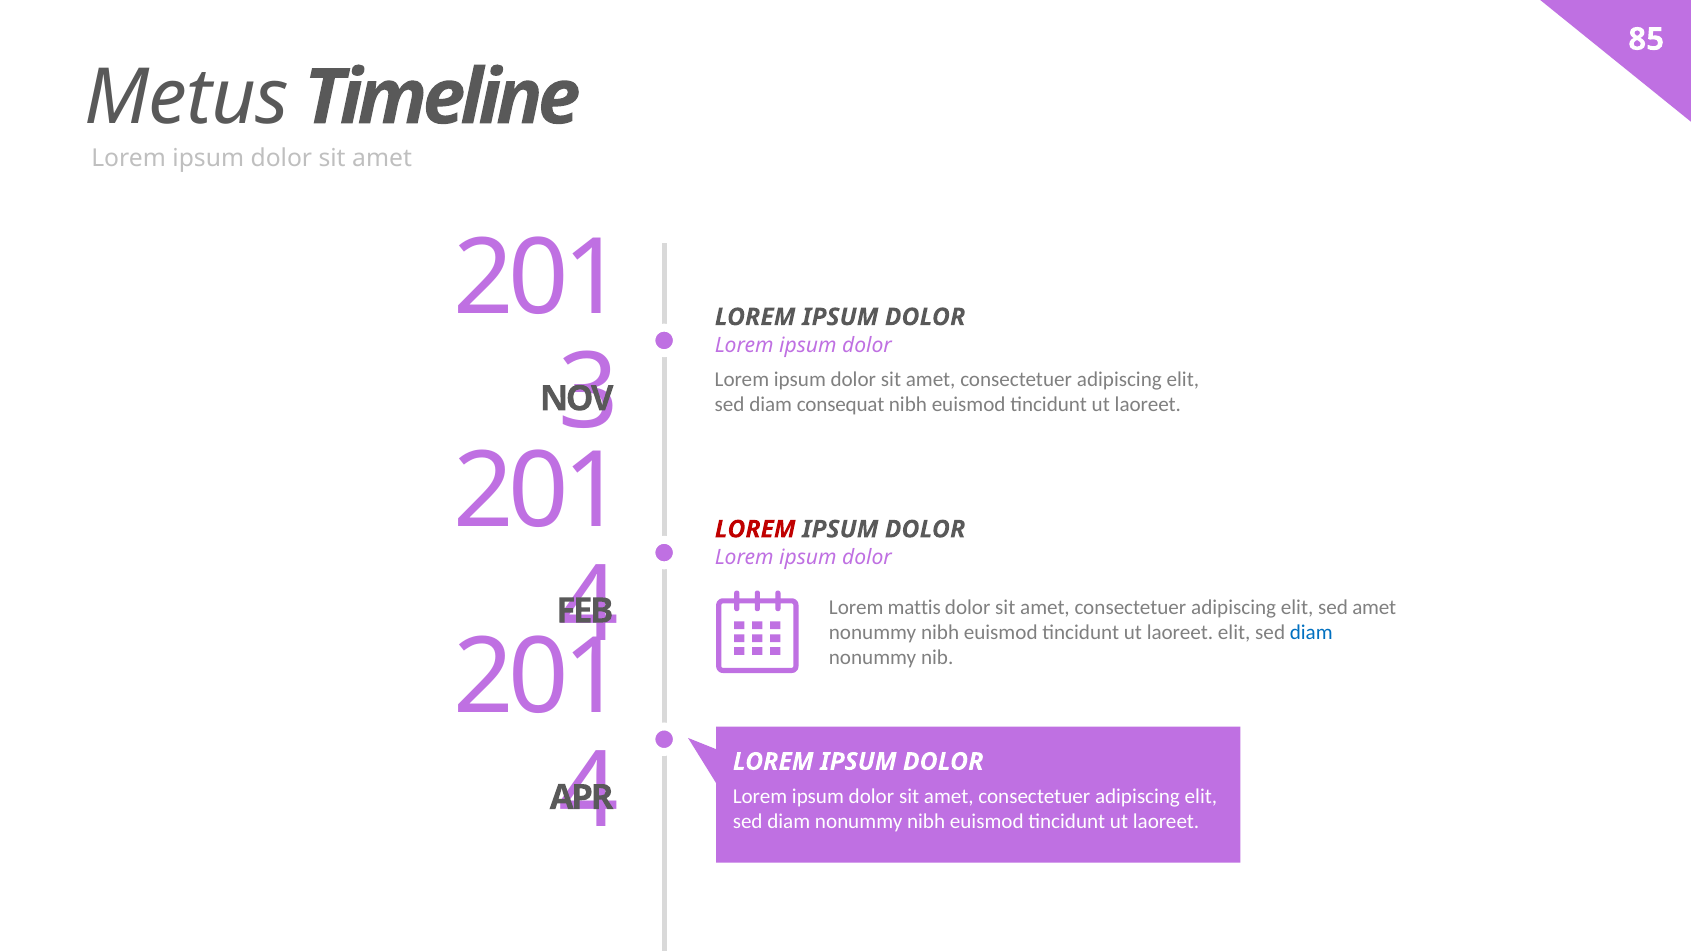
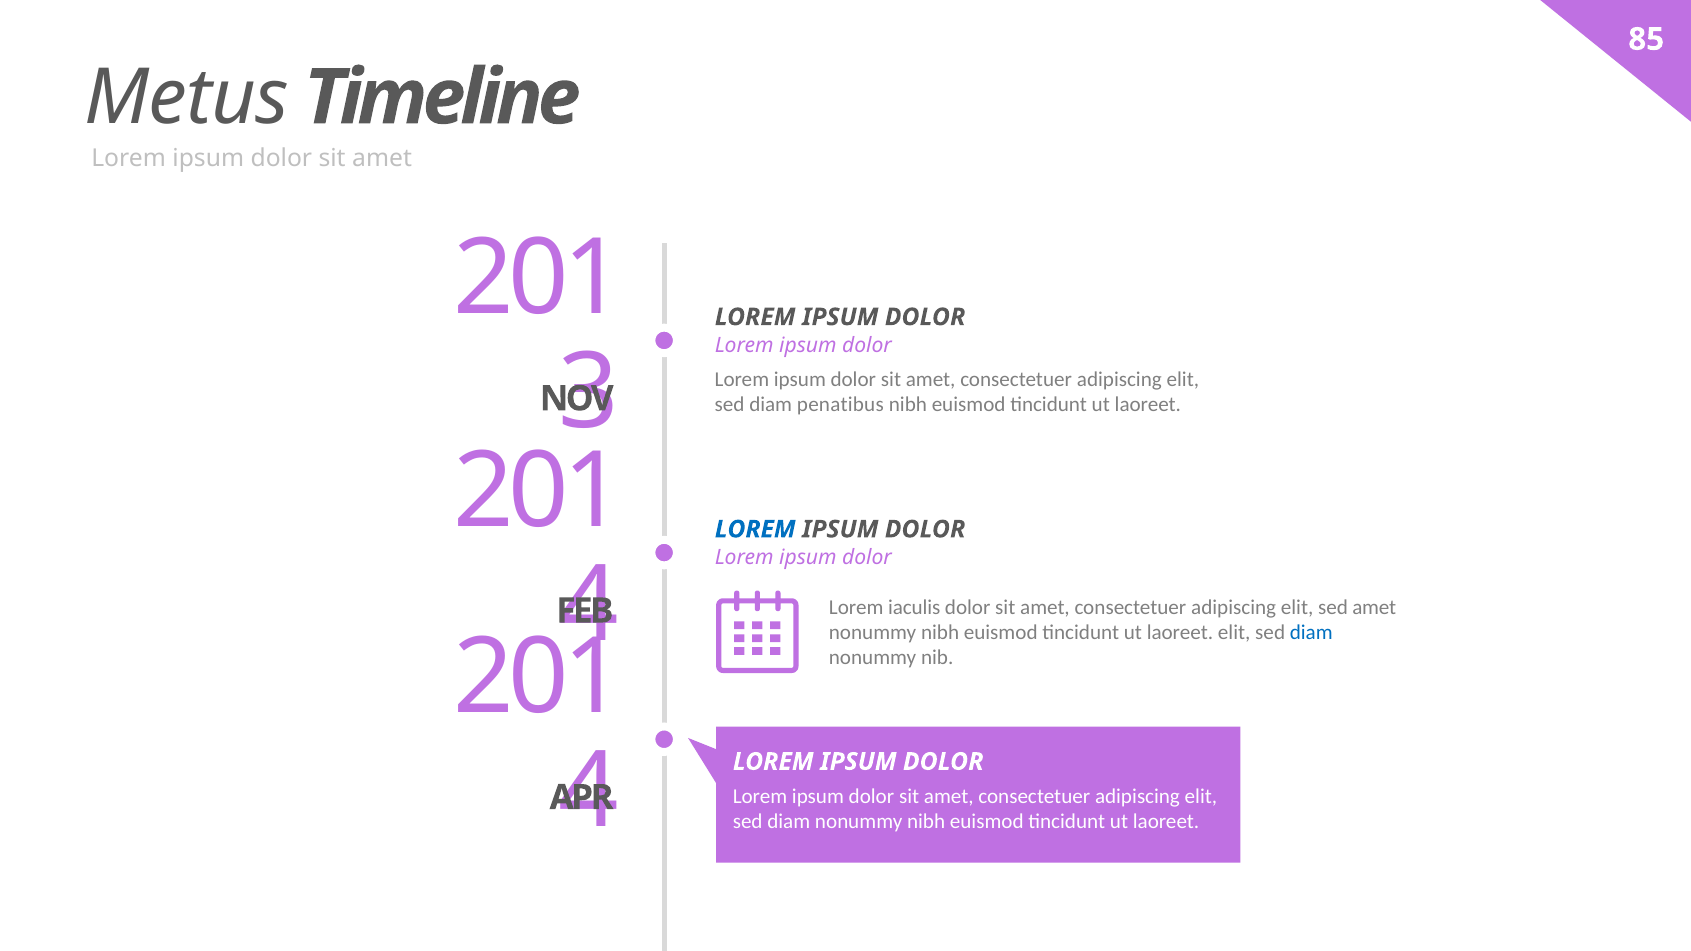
consequat: consequat -> penatibus (840, 405)
LOREM colour: red -> blue (755, 529)
mattis: mattis -> iaculis (914, 607)
